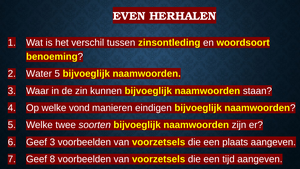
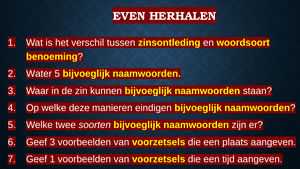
vond: vond -> deze (79, 108)
Geef 8: 8 -> 1 (52, 159)
